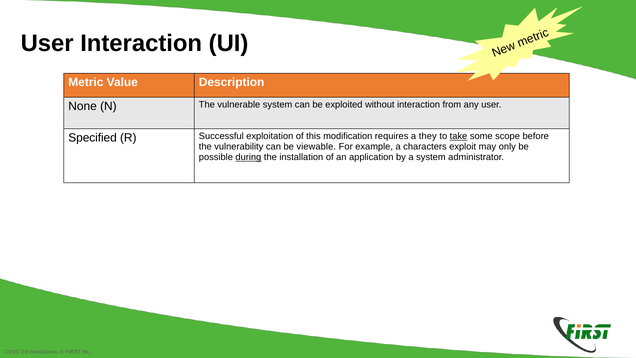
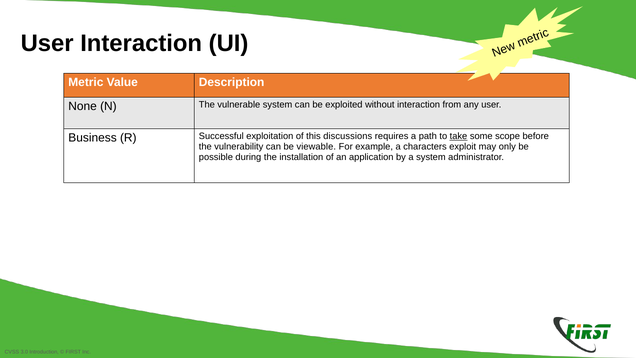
Specified: Specified -> Business (93, 138)
modification: modification -> discussions (348, 136)
they: they -> path (428, 136)
during underline: present -> none (248, 157)
